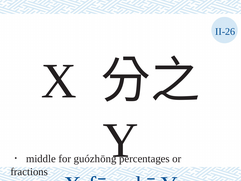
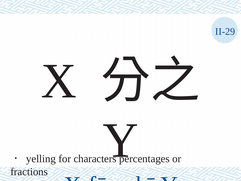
II-26: II-26 -> II-29 (225, 32)
middle: middle -> yelling (41, 159)
guózhōng: guózhōng -> characters (95, 159)
